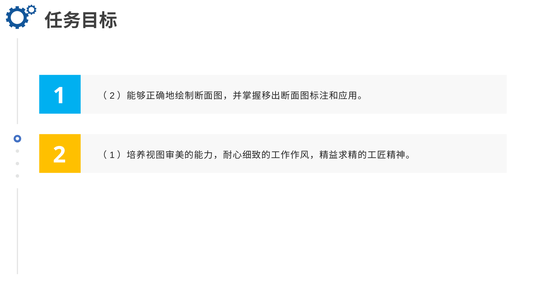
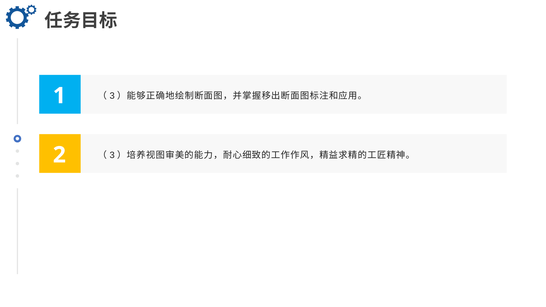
2: 2 -> 3 (112, 96)
1: 1 -> 3 (112, 155)
